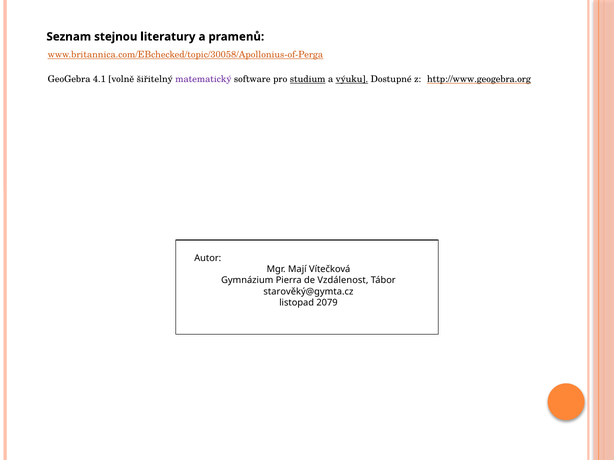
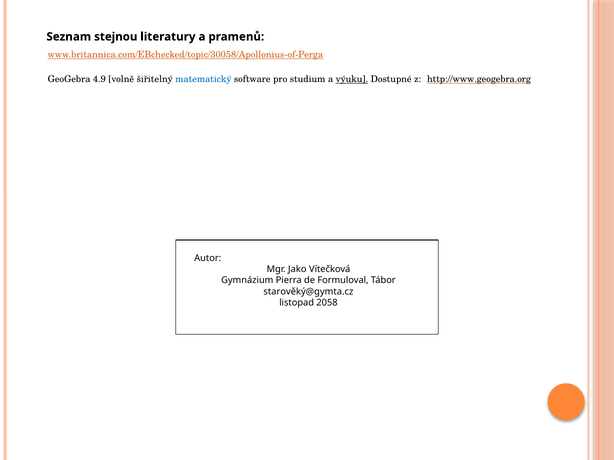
4.1: 4.1 -> 4.9 (99, 79)
matematický colour: purple -> blue (203, 79)
studium underline: present -> none (308, 79)
Mají: Mají -> Jako (297, 270)
Vzdálenost: Vzdálenost -> Formuloval (343, 281)
2079: 2079 -> 2058 (327, 303)
